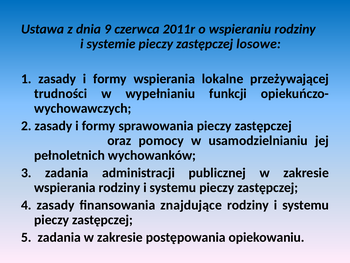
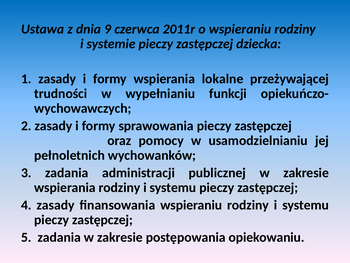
losowe: losowe -> dziecka (259, 44)
finansowania znajdujące: znajdujące -> wspieraniu (191, 205)
